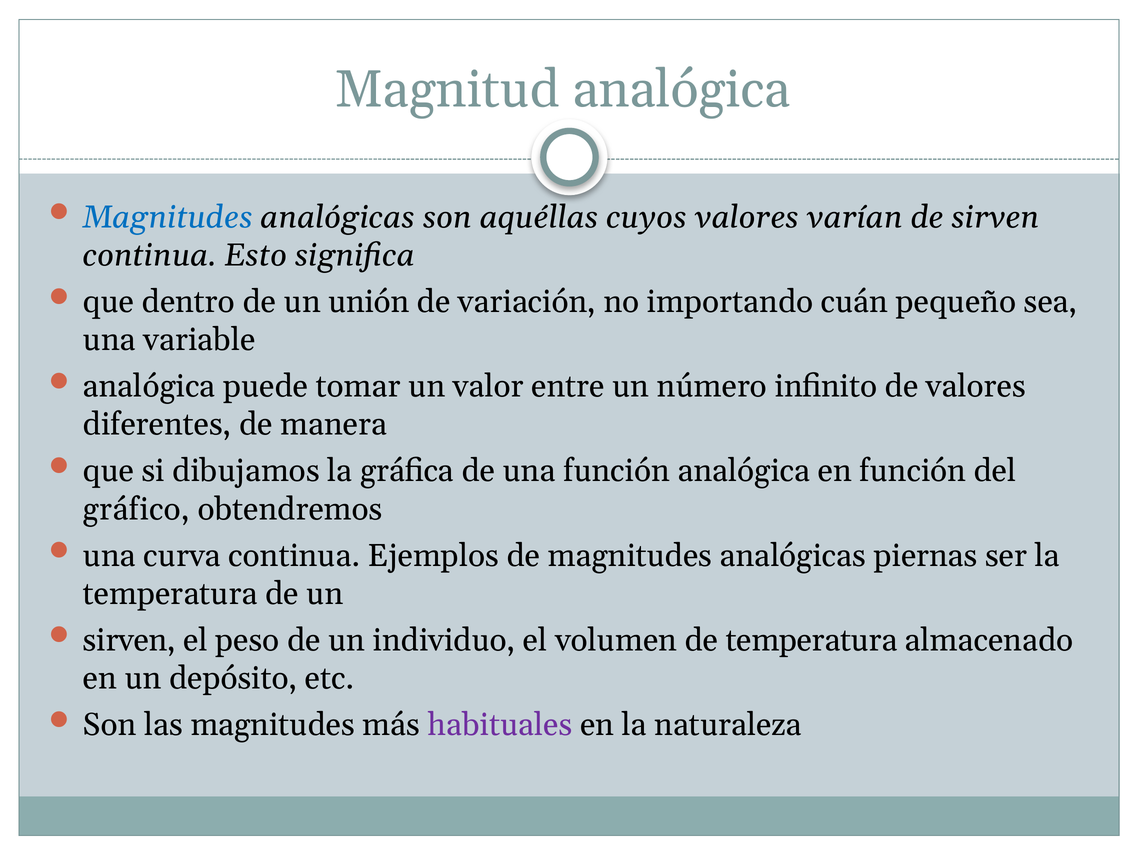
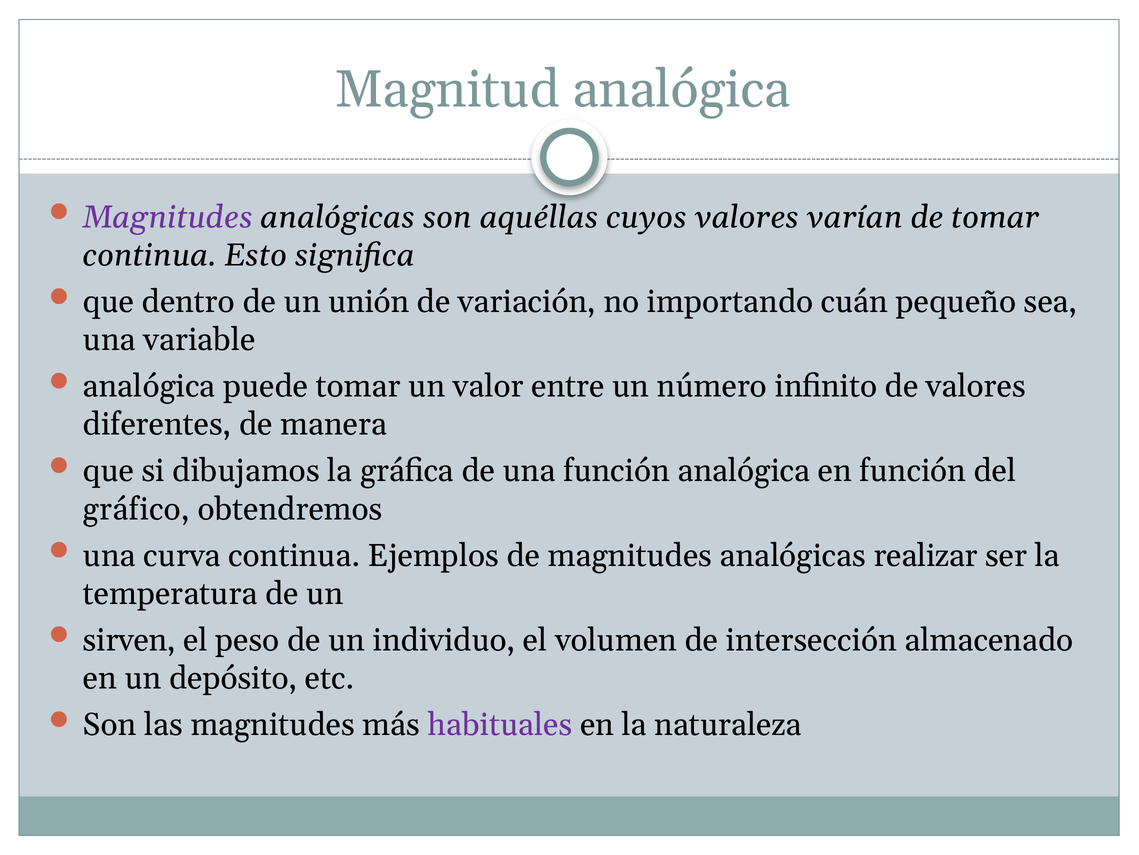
Magnitudes colour: blue -> purple (168, 217)
de sirven: sirven -> tomar (995, 217)
piernas: piernas -> realizar (926, 555)
de temperatura: temperatura -> intersección (811, 640)
